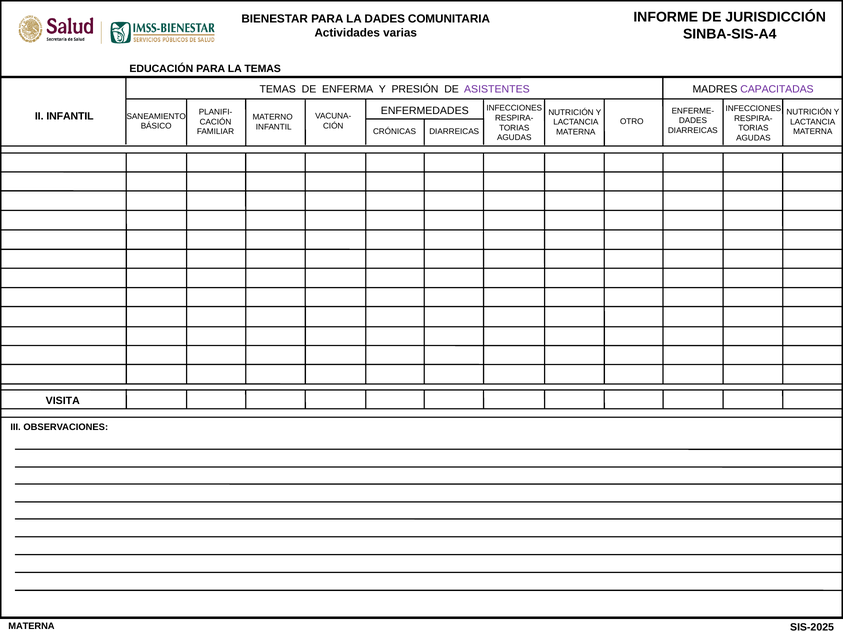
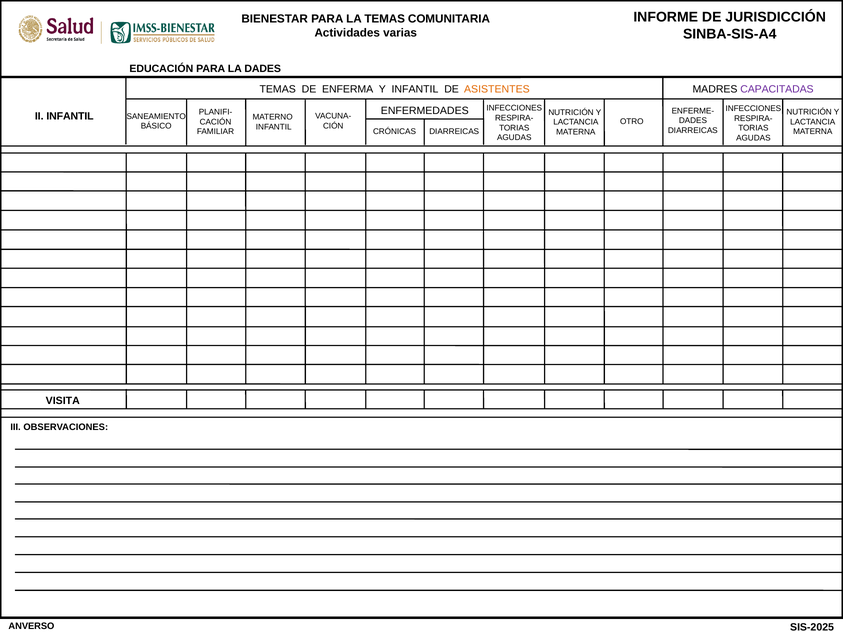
LA DADES: DADES -> TEMAS (385, 19)
LA TEMAS: TEMAS -> DADES (263, 69)
Y PRESIÓN: PRESIÓN -> INFANTIL (415, 89)
ASISTENTES colour: purple -> orange (497, 89)
MATERNA: MATERNA -> ANVERSO (31, 627)
